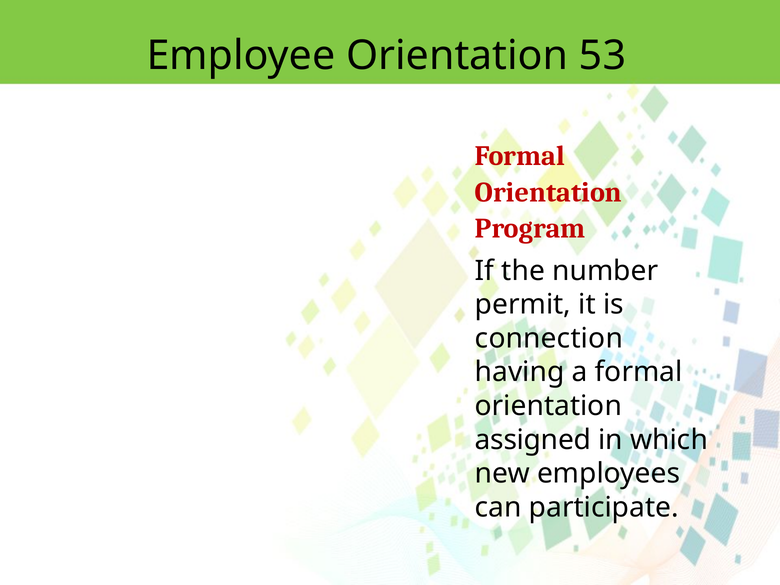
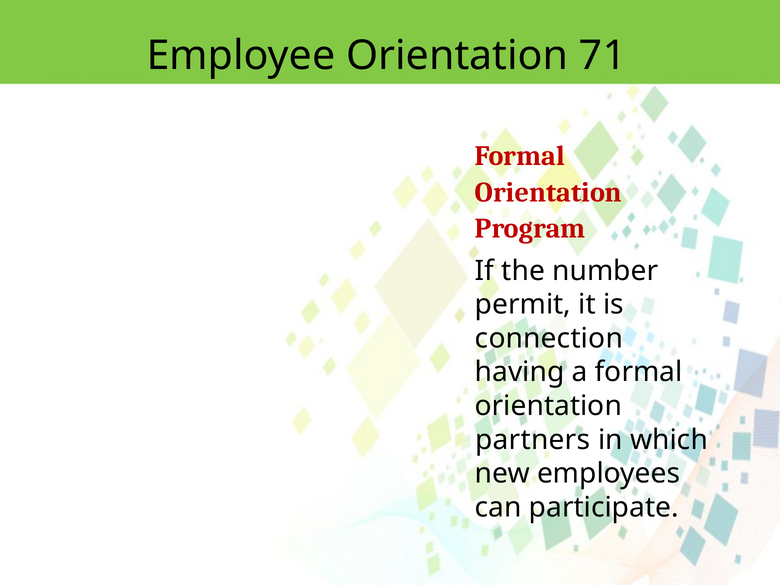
53: 53 -> 71 (603, 56)
assigned: assigned -> partners (533, 440)
